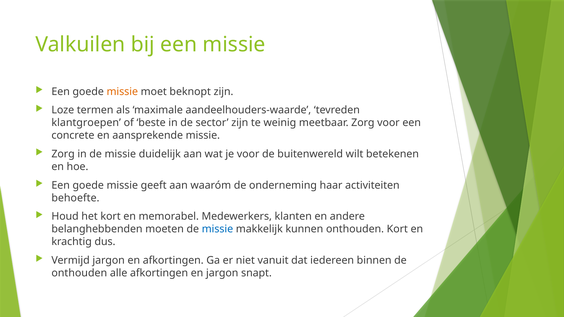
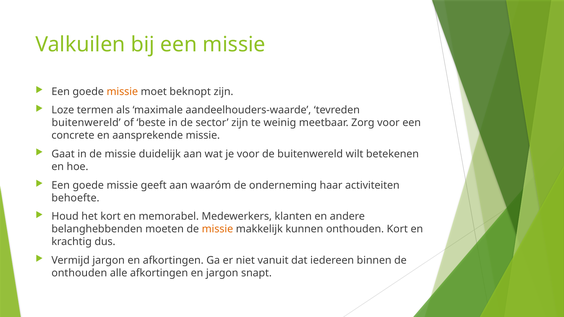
klantgroepen: klantgroepen -> buitenwereld (86, 123)
Zorg: Zorg -> Gaat (63, 154)
missie colour: blue -> orange (217, 229)
